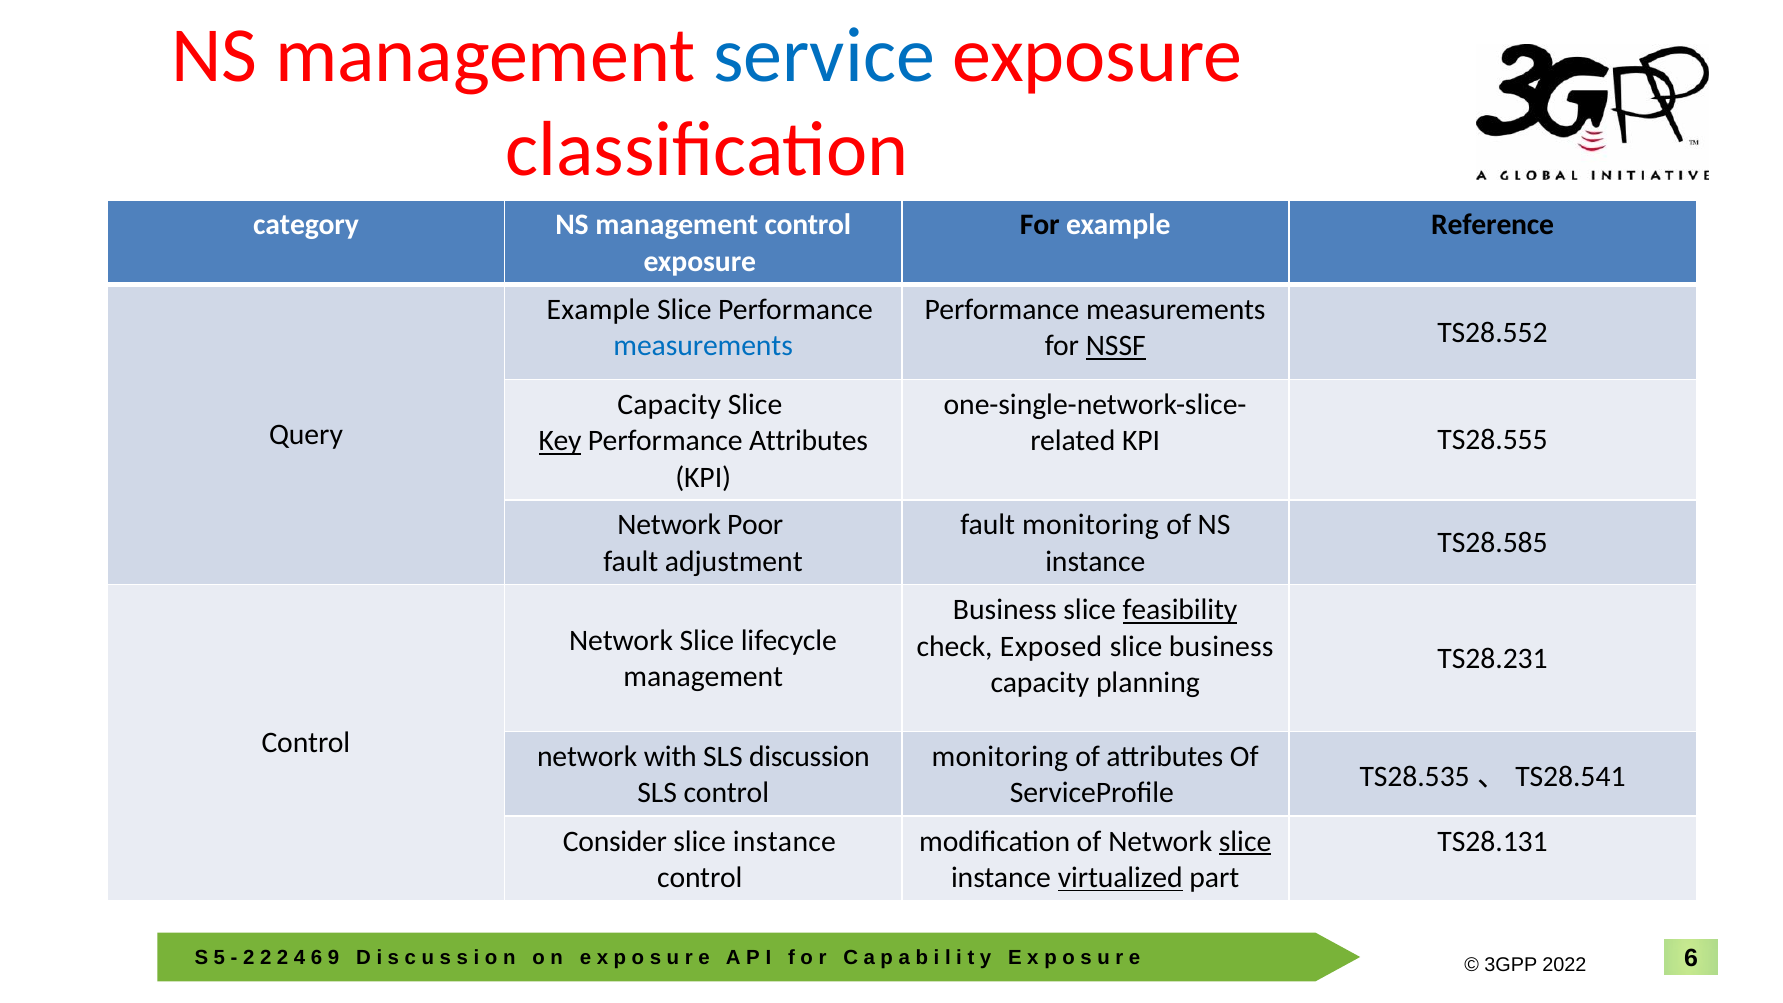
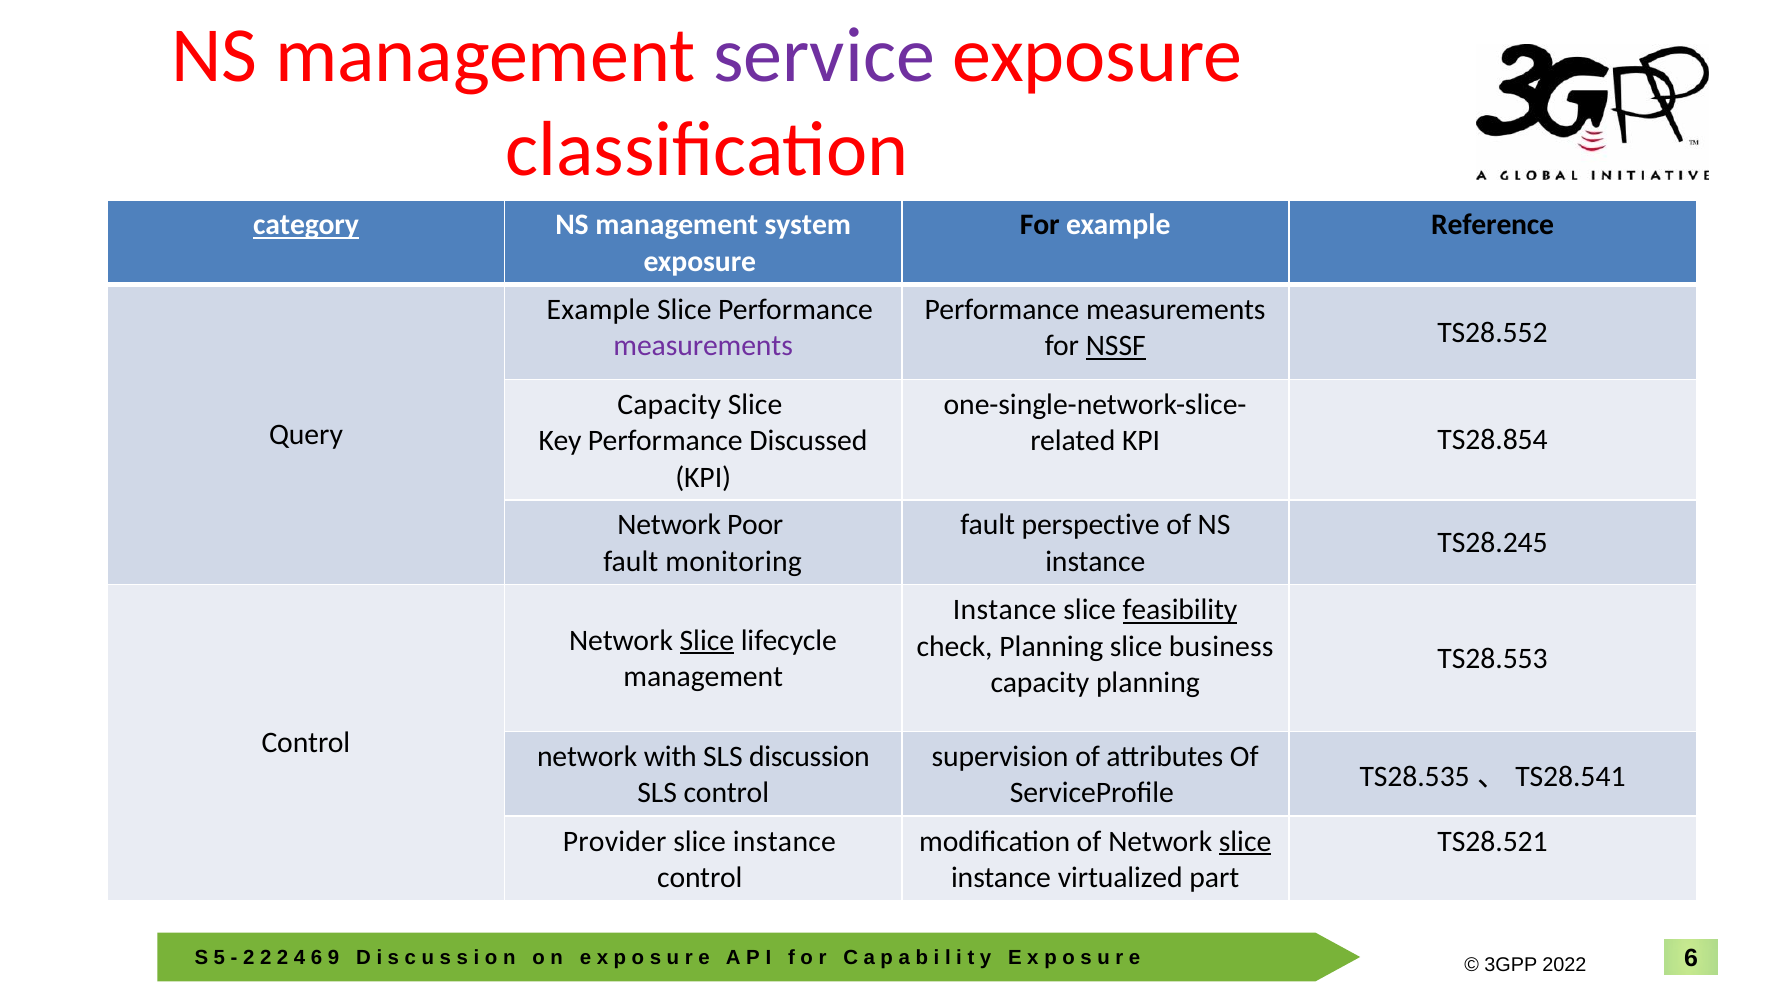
service colour: blue -> purple (824, 56)
category underline: none -> present (306, 225)
management control: control -> system (808, 225)
measurements colour: blue -> purple (703, 346)
Key underline: present -> none (560, 441)
Performance Attributes: Attributes -> Discussed (808, 441)
TS28.555: TS28.555 -> TS28.854 (1493, 440)
fault monitoring: monitoring -> perspective (1091, 525)
TS28.585: TS28.585 -> TS28.245 (1493, 543)
adjustment: adjustment -> monitoring (734, 561)
Business: Business -> Instance (1005, 610)
Slice underline: none -> present (707, 640)
check Exposed: Exposed -> Planning (1051, 646)
TS28.231: TS28.231 -> TS28.553 (1493, 658)
monitoring: monitoring -> supervision (1000, 757)
Consider: Consider -> Provider (615, 841)
TS28.131: TS28.131 -> TS28.521 (1493, 841)
virtualized underline: present -> none (1120, 878)
